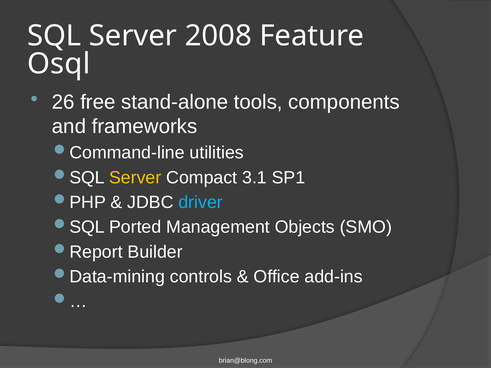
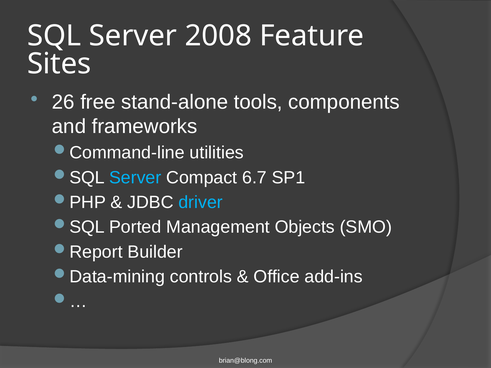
Osql: Osql -> Sites (59, 64)
Server colour: yellow -> light blue (135, 178)
3.1: 3.1 -> 6.7 (255, 178)
